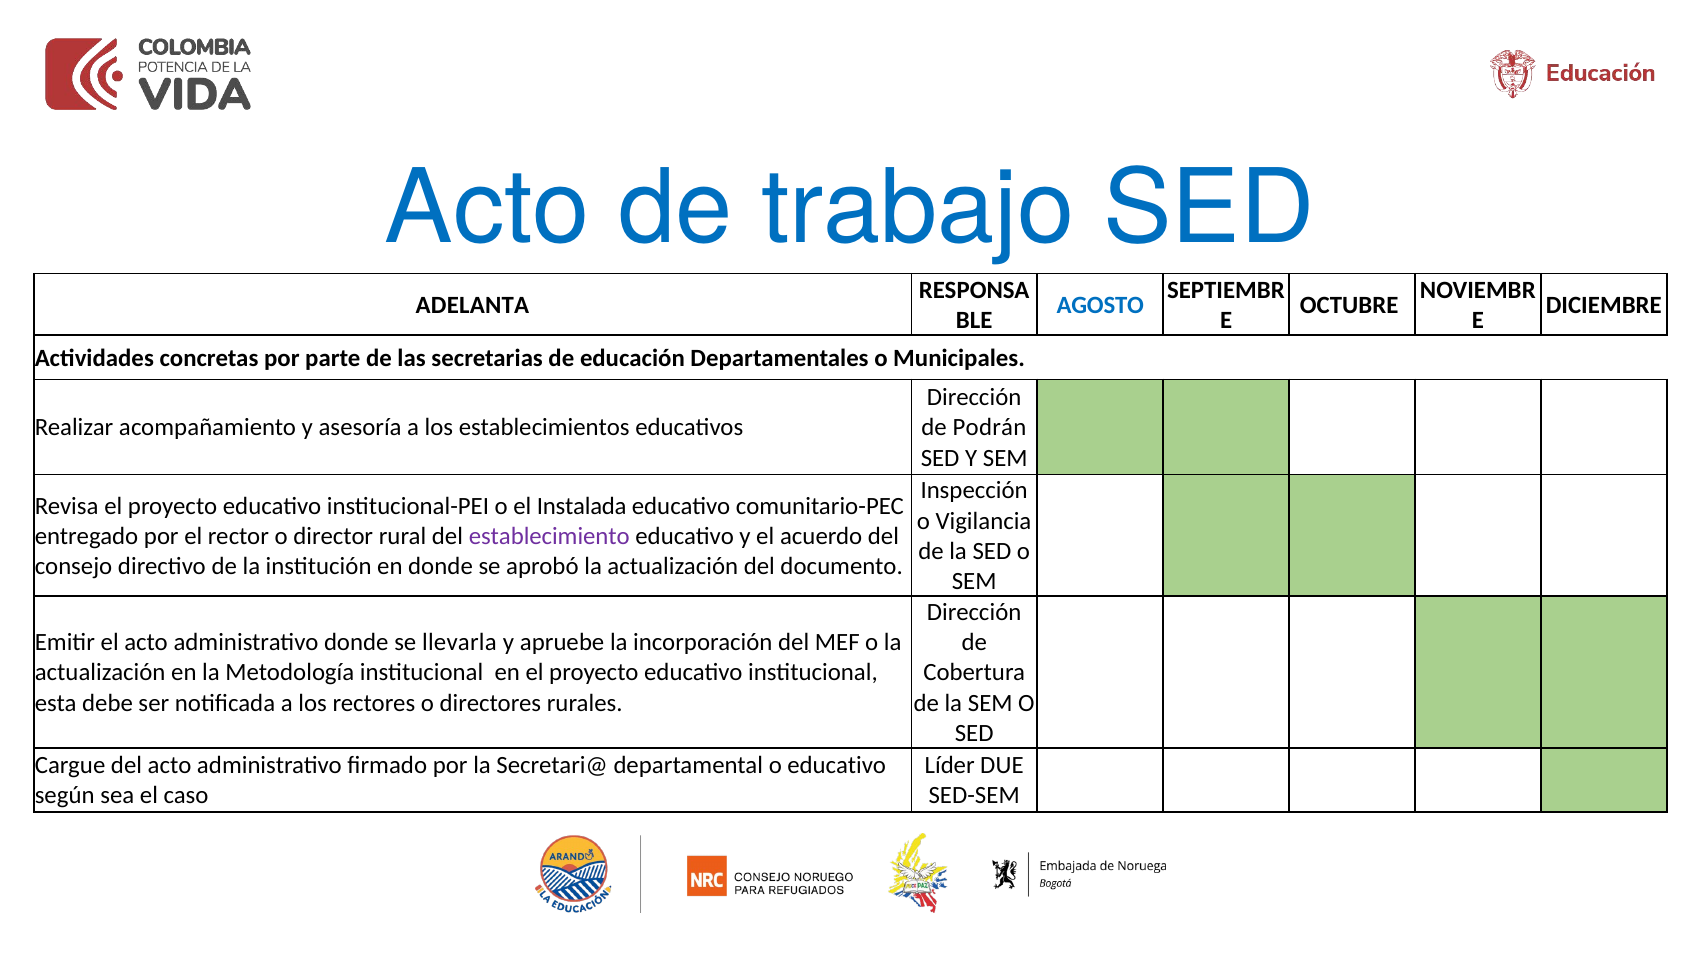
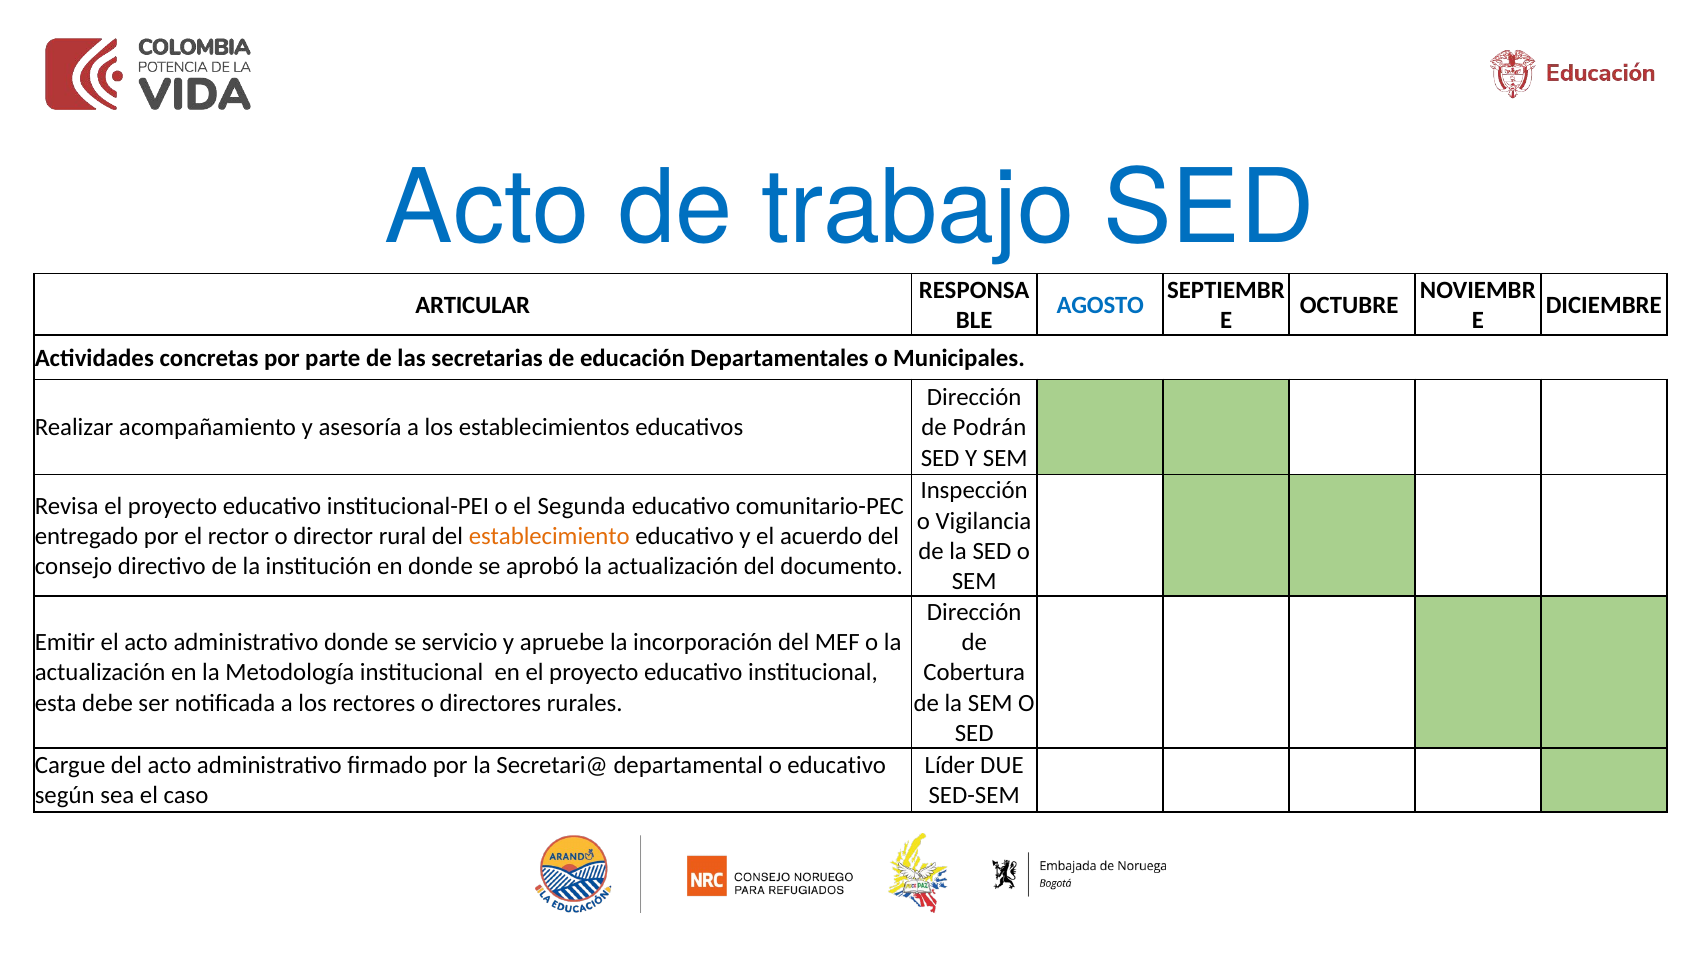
ADELANTA: ADELANTA -> ARTICULAR (473, 305)
Instalada: Instalada -> Segunda (582, 506)
establecimiento colour: purple -> orange (549, 536)
llevarla: llevarla -> servicio (460, 642)
